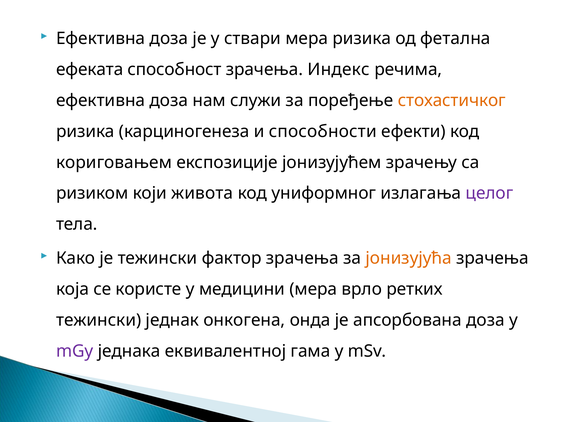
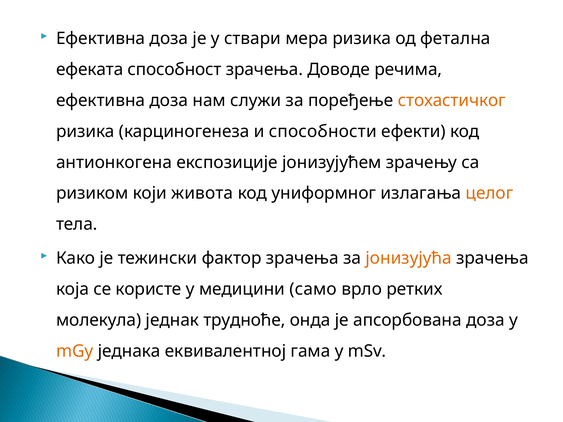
Индекс: Индекс -> Доводе (339, 70)
кориговањем: кориговањем -> антионкогена (114, 162)
целог colour: purple -> orange (489, 193)
медицини мера: мера -> само (313, 289)
тежински: тежински -> молекула (99, 320)
онкогена: онкогена -> трудноће (244, 320)
mGy colour: purple -> orange (75, 351)
